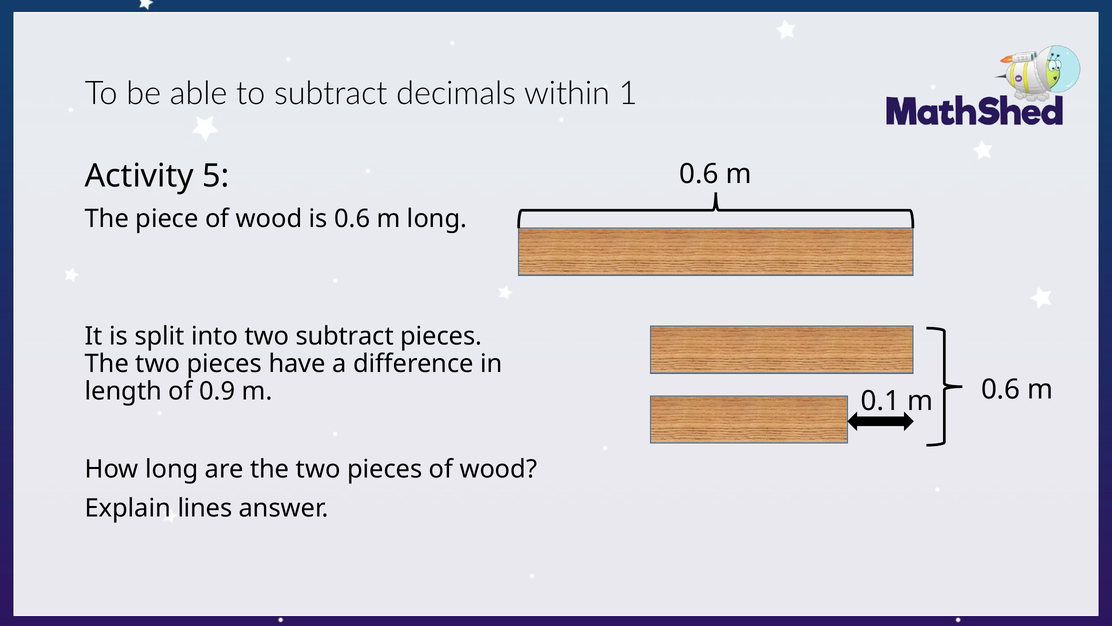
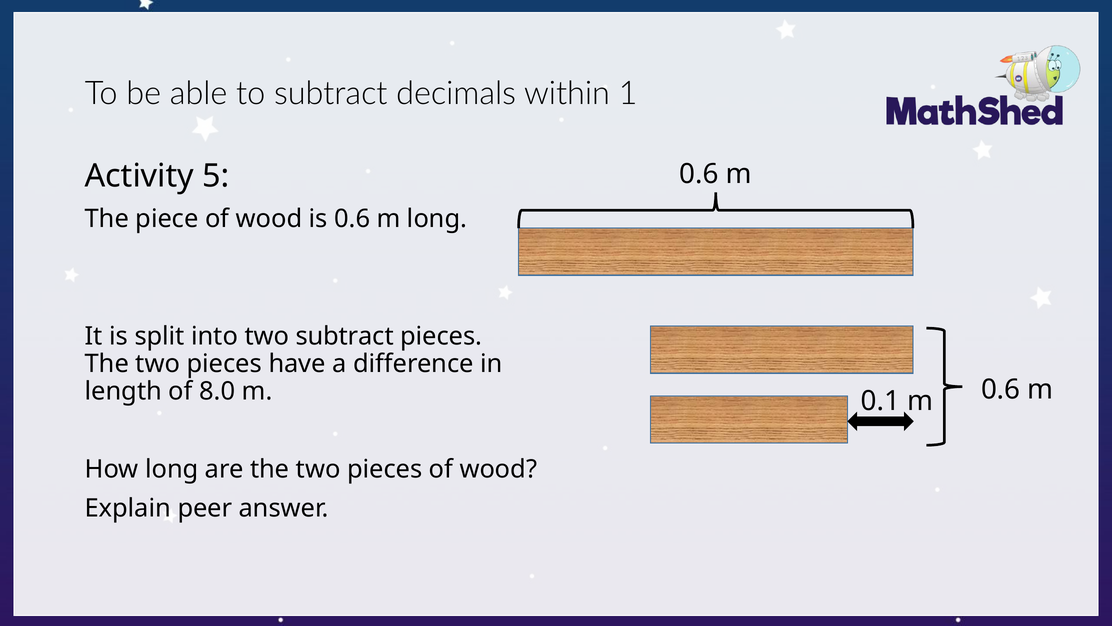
0.9: 0.9 -> 8.0 (217, 391)
lines: lines -> peer (205, 508)
